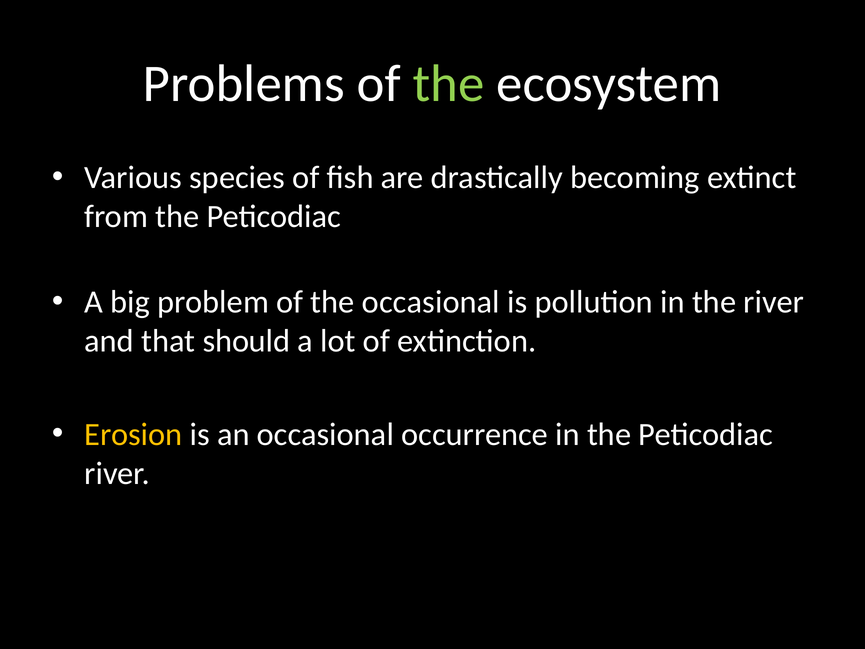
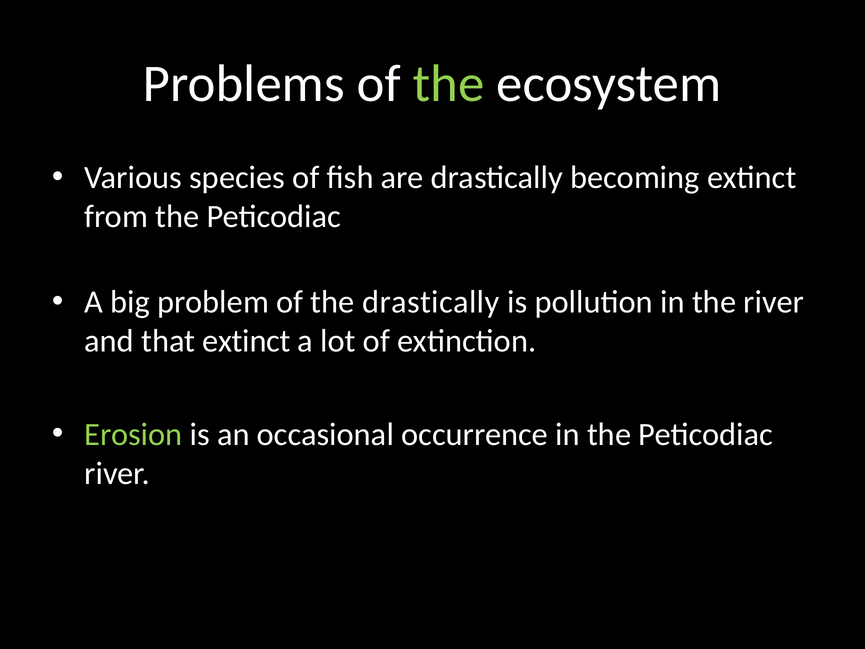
the occasional: occasional -> drastically (431, 302)
that should: should -> extinct (246, 341)
Erosion colour: yellow -> light green (133, 434)
